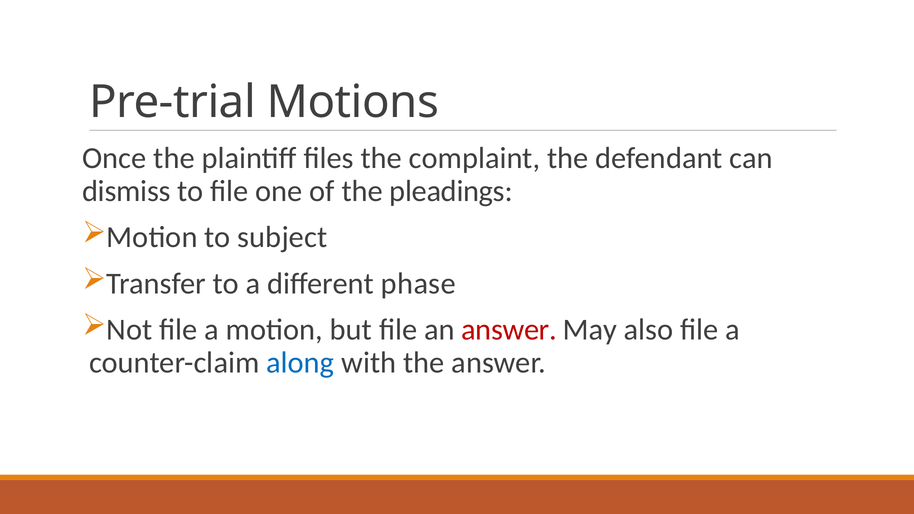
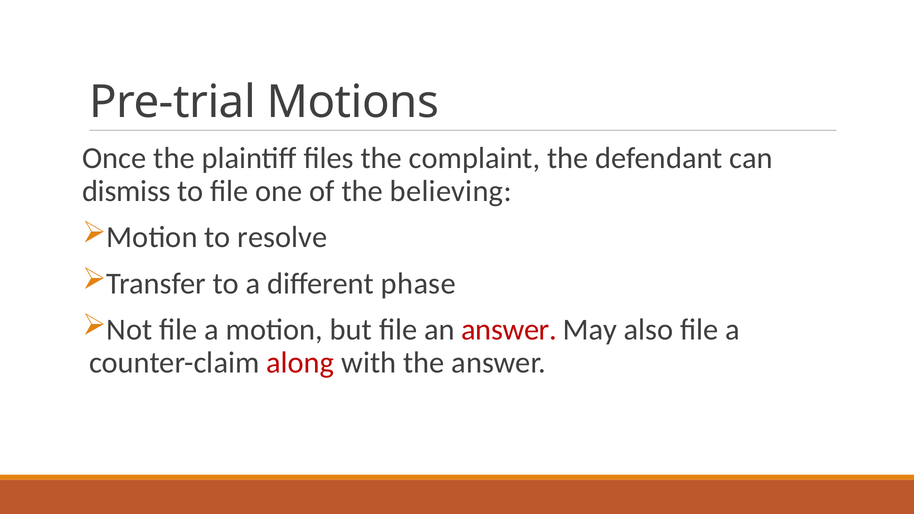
pleadings: pleadings -> believing (451, 191)
subject: subject -> resolve (282, 237)
along colour: blue -> red (300, 363)
